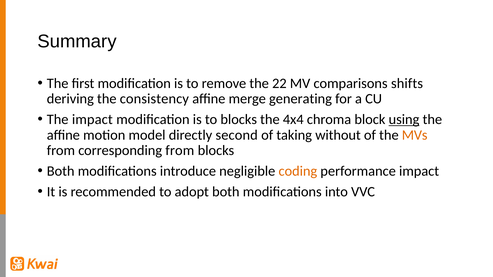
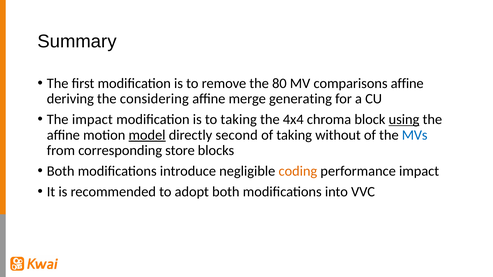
22: 22 -> 80 (279, 83)
comparisons shifts: shifts -> affine (407, 83)
consistency: consistency -> considering (154, 99)
to blocks: blocks -> taking (239, 120)
model underline: none -> present (147, 135)
MVs colour: orange -> blue (415, 135)
corresponding from: from -> store (180, 151)
